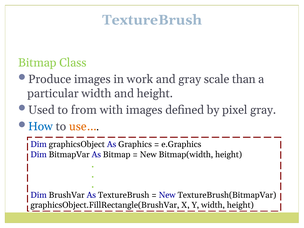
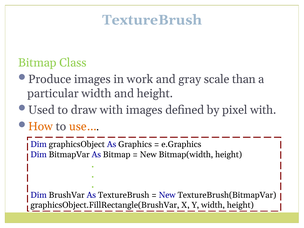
from: from -> draw (84, 110)
pixel gray: gray -> with (263, 110)
How colour: blue -> orange (41, 126)
